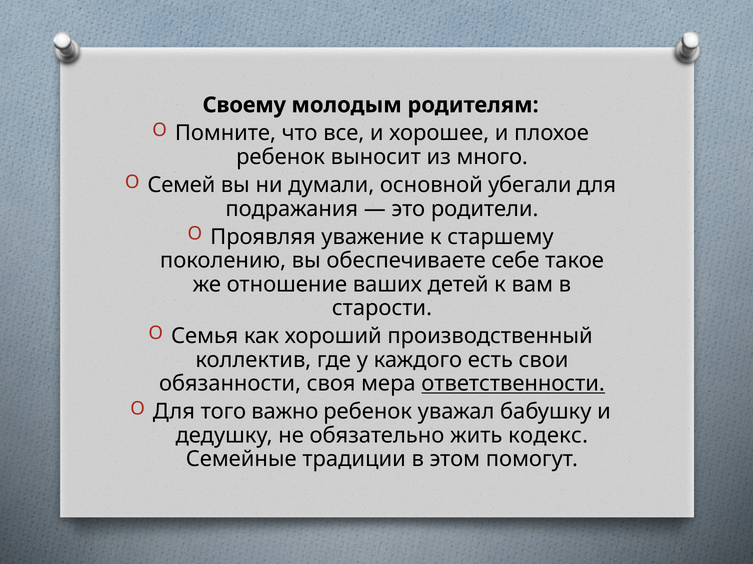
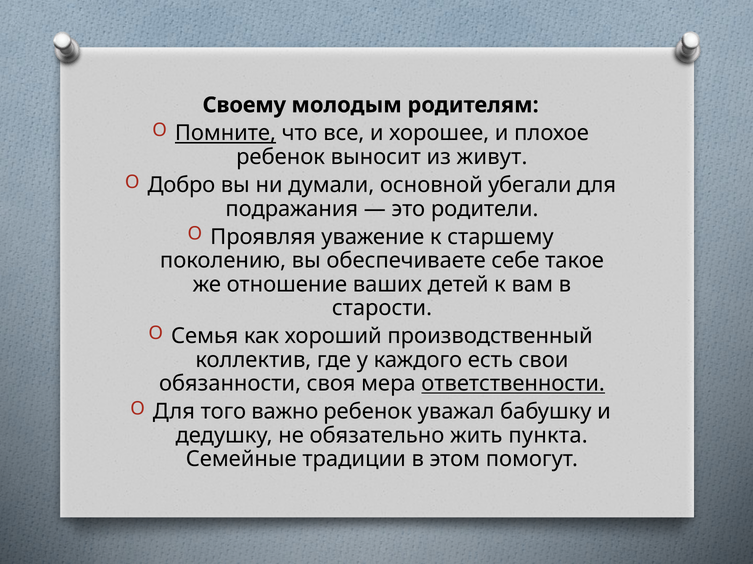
Помните underline: none -> present (225, 133)
много: много -> живут (492, 157)
Семей: Семей -> Добро (181, 185)
кодекс: кодекс -> пункта (548, 436)
